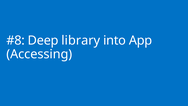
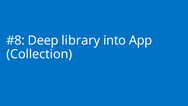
Accessing: Accessing -> Collection (39, 54)
